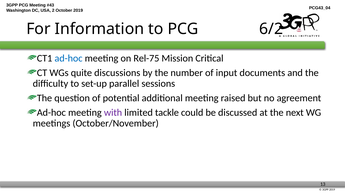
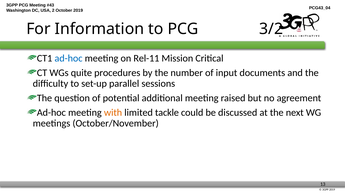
6/2: 6/2 -> 3/2 (271, 29)
Rel-75: Rel-75 -> Rel-11 (146, 58)
discussions: discussions -> procedures (117, 73)
with colour: purple -> orange (113, 113)
